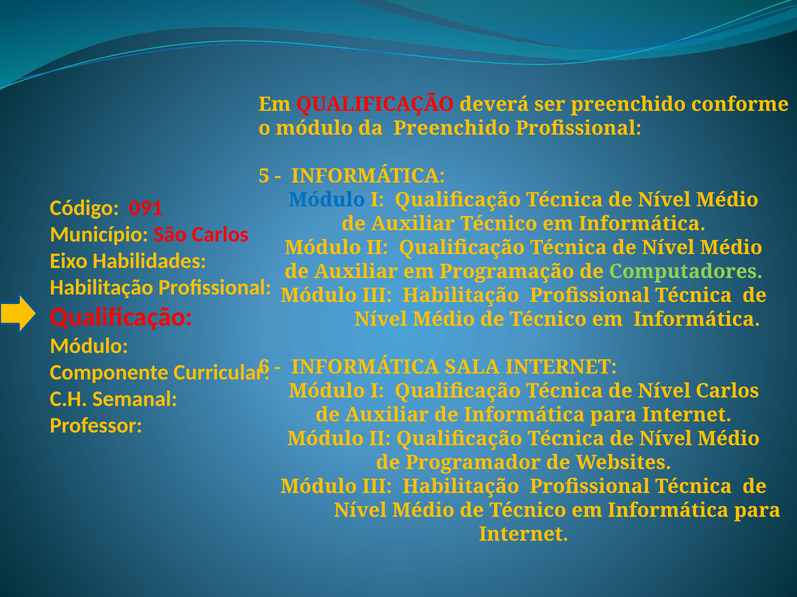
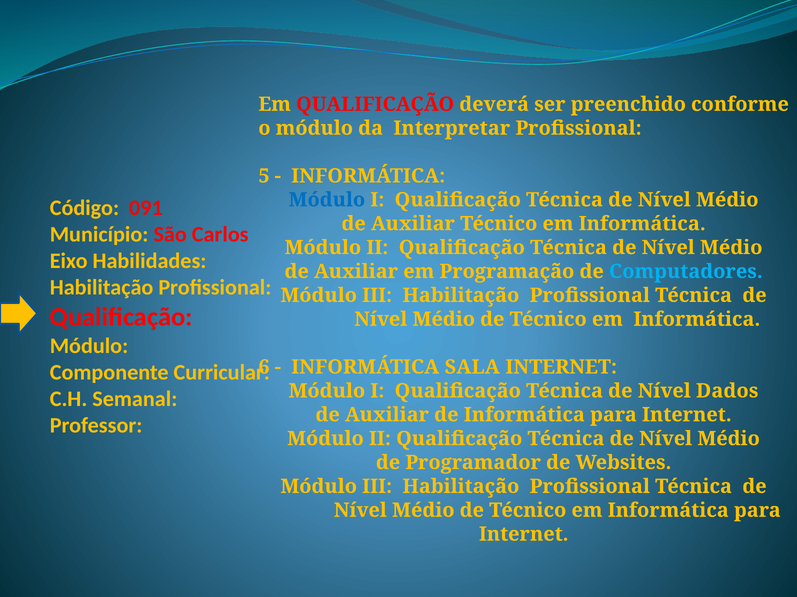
da Preenchido: Preenchido -> Interpretar (452, 128)
Computadores colour: light green -> light blue (686, 272)
Nível Carlos: Carlos -> Dados (727, 391)
